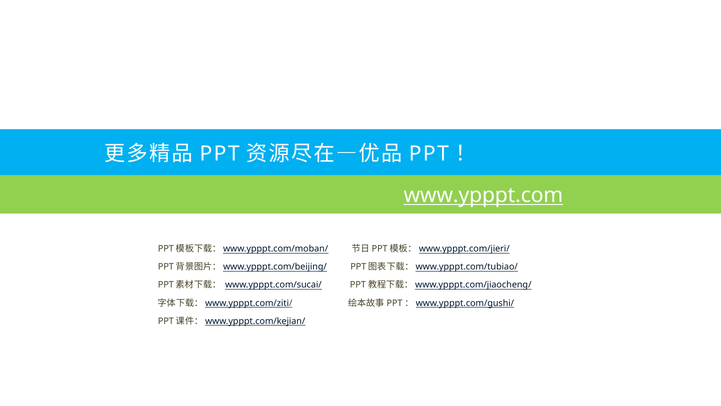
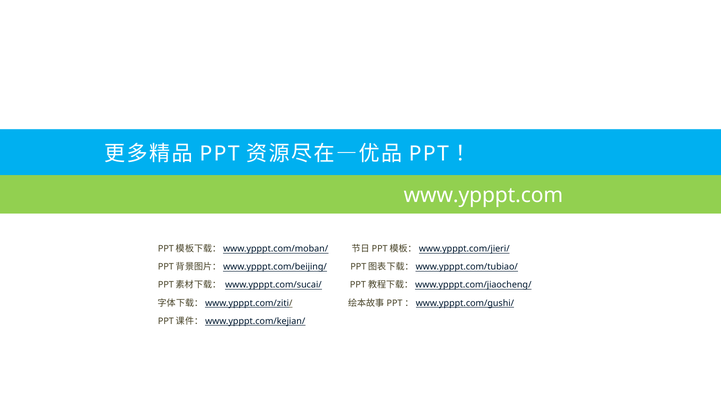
www.ypppt.com underline: present -> none (483, 195)
